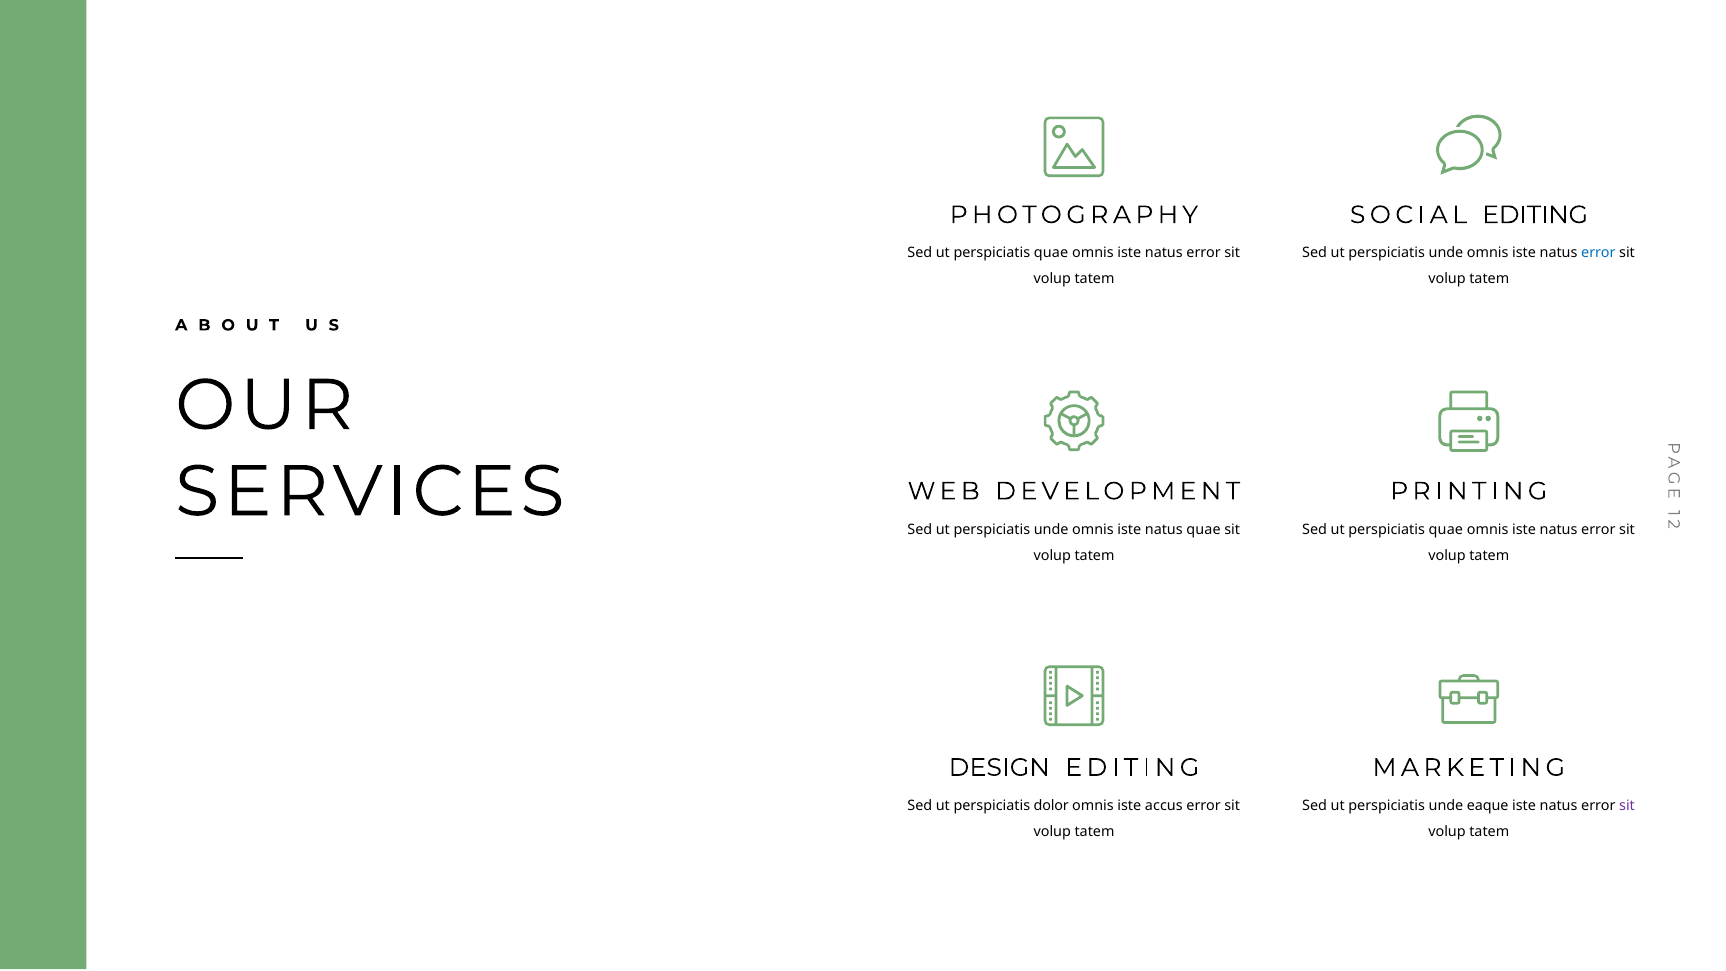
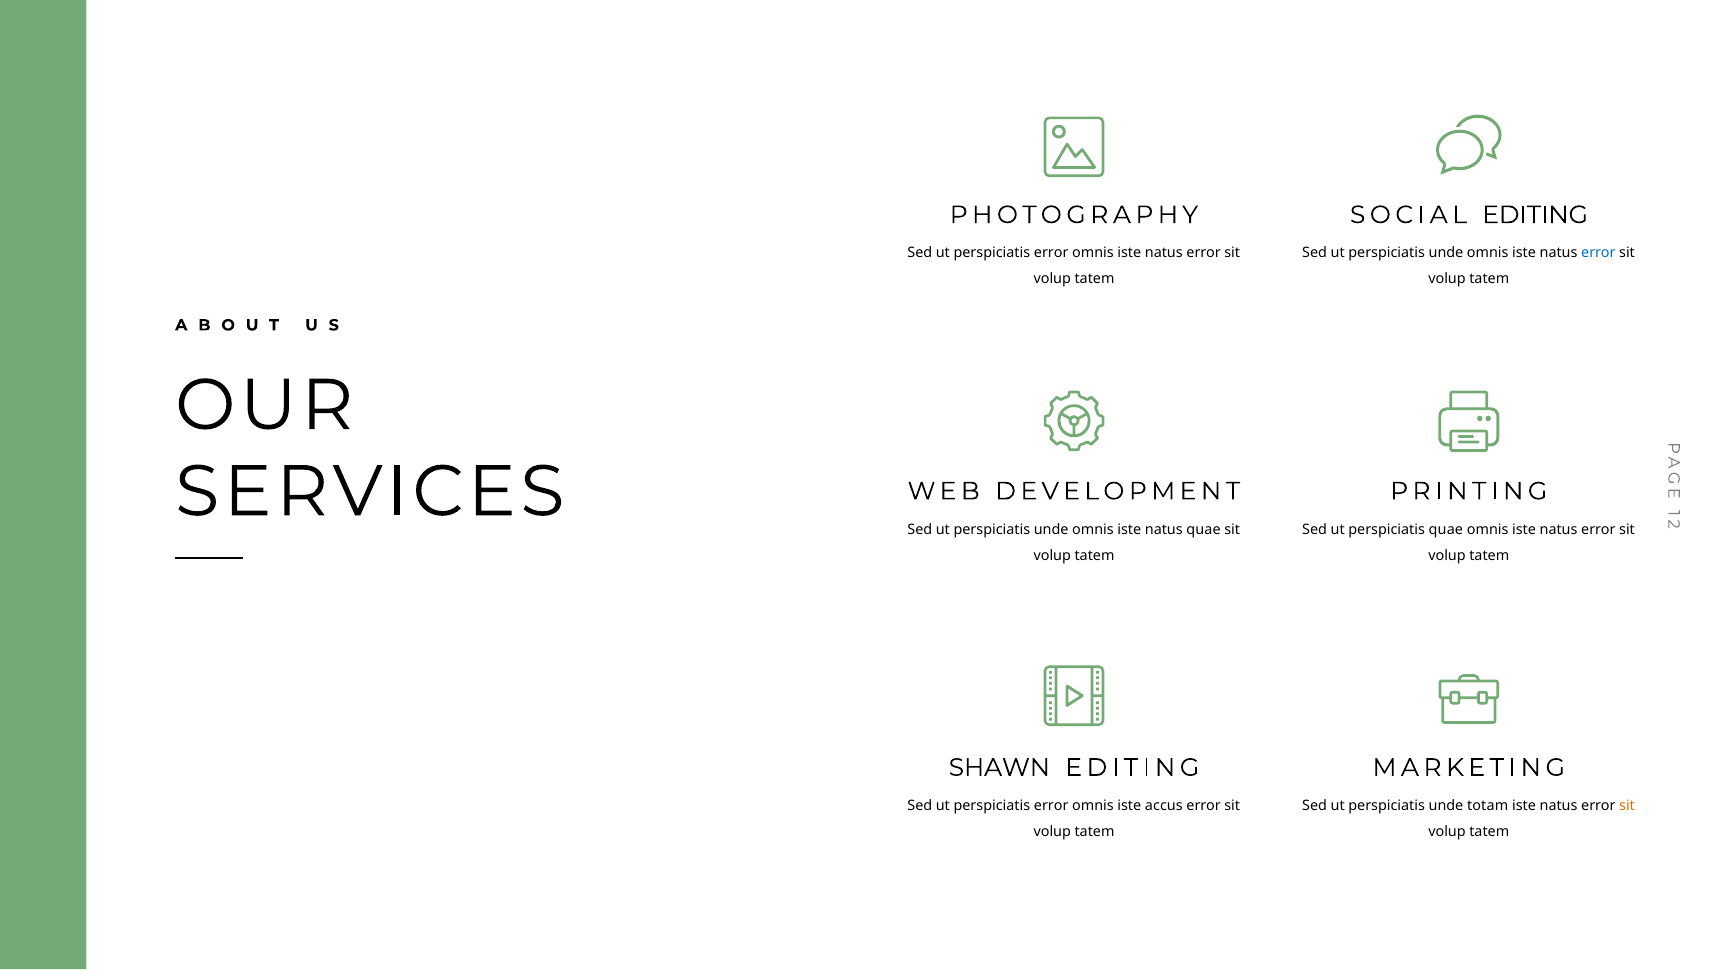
quae: quae -> error (1051, 253)
DESIGN: DESIGN -> SHAWN (999, 767)
dolor: dolor -> error (1051, 806)
eaque: eaque -> totam (1488, 806)
sit colour: purple -> orange (1627, 806)
